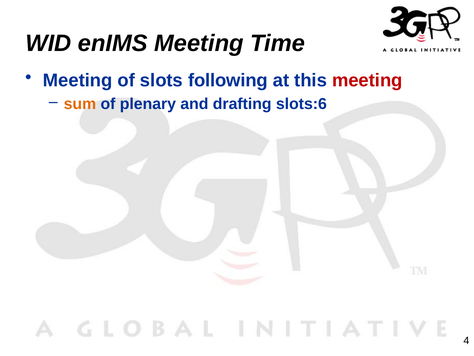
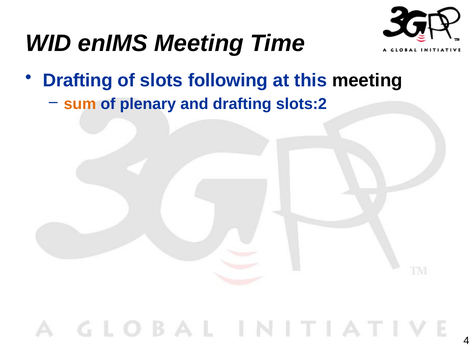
Meeting: Meeting -> Drafting (78, 80)
meeting colour: red -> black (367, 80)
slots:6: slots:6 -> slots:2 (301, 104)
